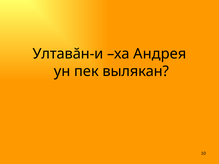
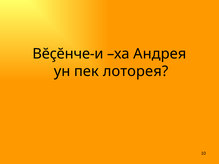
Ултавăн-и: Ултавăн-и -> Вĕçĕнче-и (68, 54)
вылякан: вылякан -> лоторея (136, 71)
